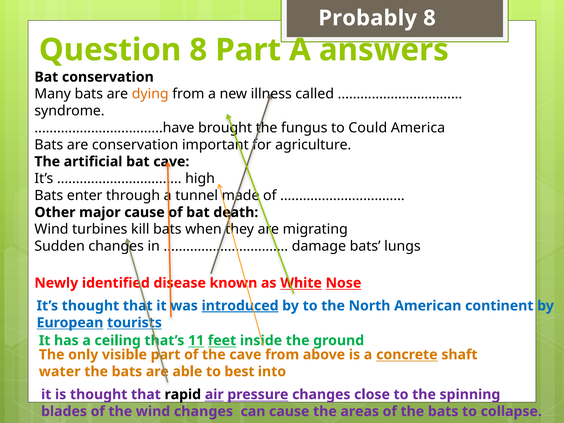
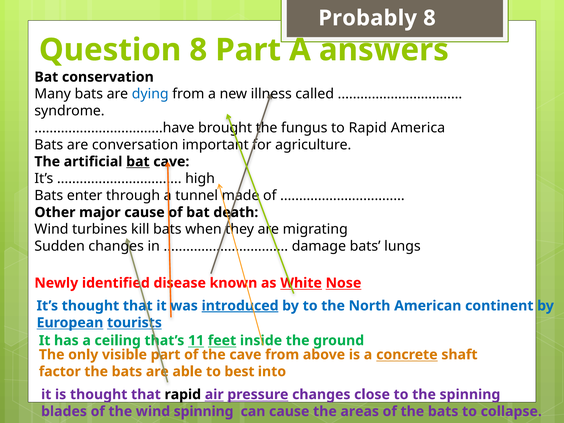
dying colour: orange -> blue (150, 94)
to Could: Could -> Rapid (368, 128)
are conservation: conservation -> conversation (135, 145)
bat underline: none -> present (138, 162)
water: water -> factor (60, 372)
wind changes: changes -> spinning (204, 411)
